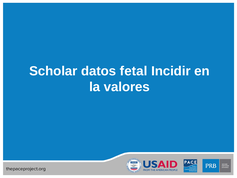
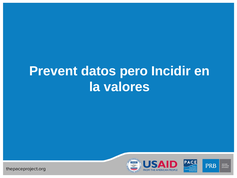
Scholar: Scholar -> Prevent (53, 71)
fetal: fetal -> pero (134, 71)
